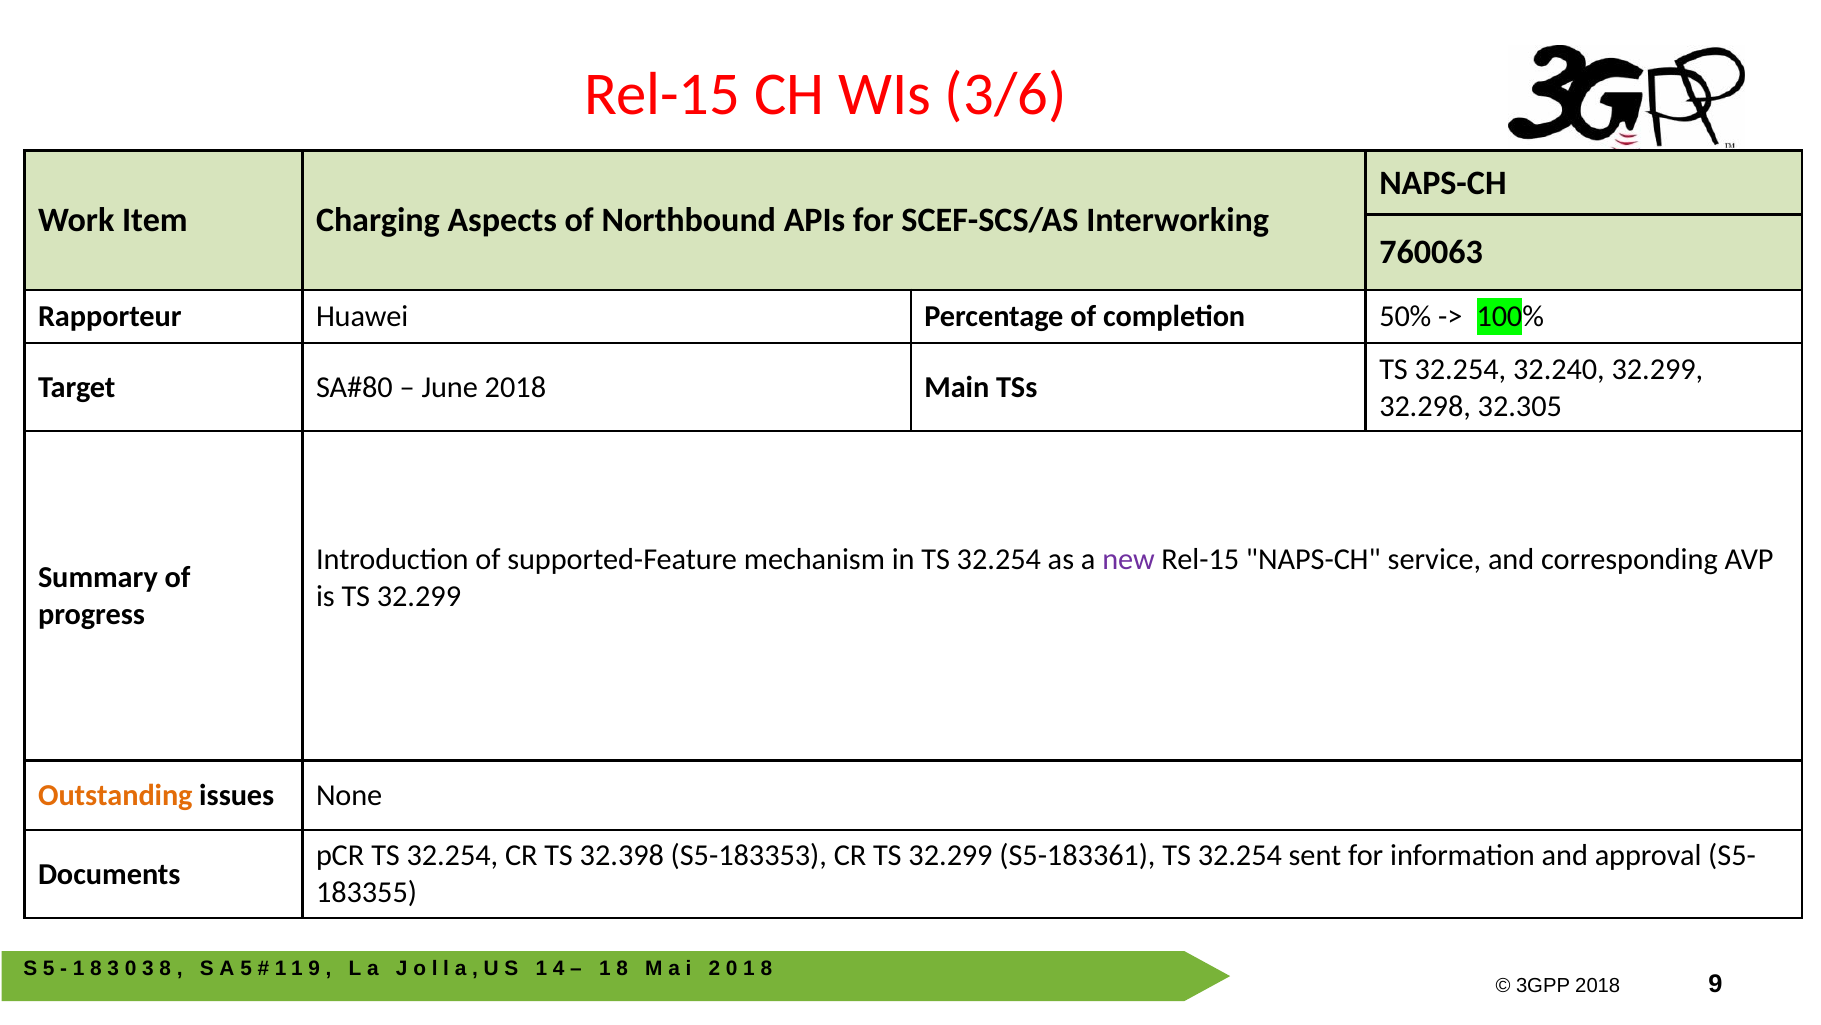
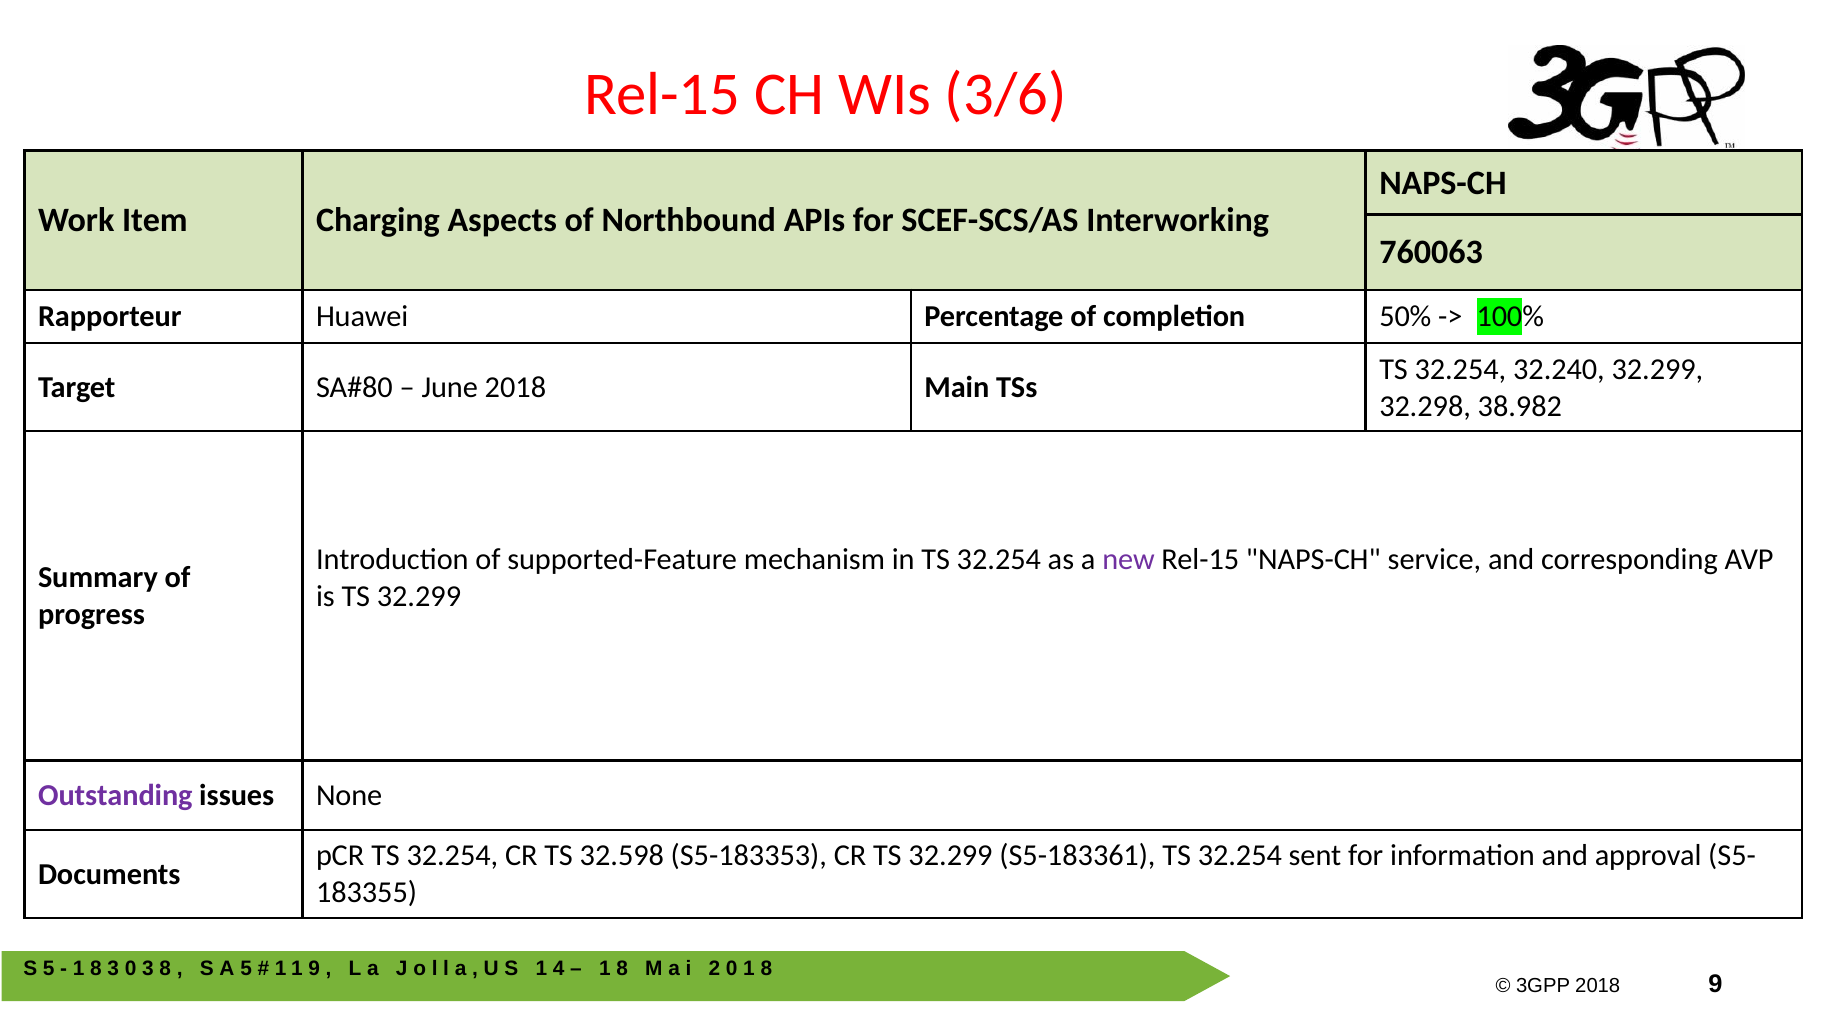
32.305: 32.305 -> 38.982 (1520, 406)
Outstanding colour: orange -> purple (115, 795)
32.398: 32.398 -> 32.598 (622, 855)
